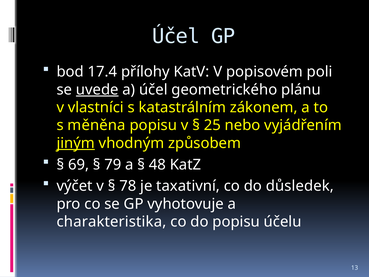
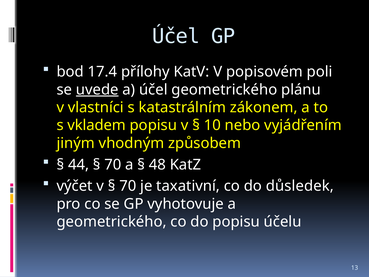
měněna: měněna -> vkladem (97, 125)
25: 25 -> 10 (212, 125)
jiným underline: present -> none (76, 143)
69: 69 -> 44 (79, 164)
79: 79 -> 70 (113, 164)
78: 78 -> 70 (128, 186)
charakteristika: charakteristika -> geometrického (112, 222)
